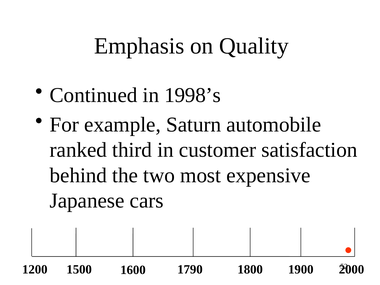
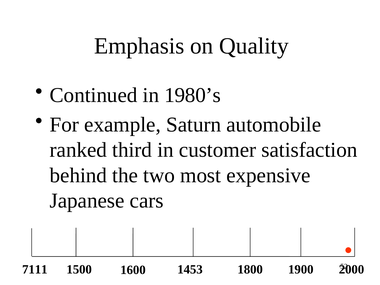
1998’s: 1998’s -> 1980’s (193, 95)
1200: 1200 -> 7111 (35, 269)
1790: 1790 -> 1453 (190, 269)
